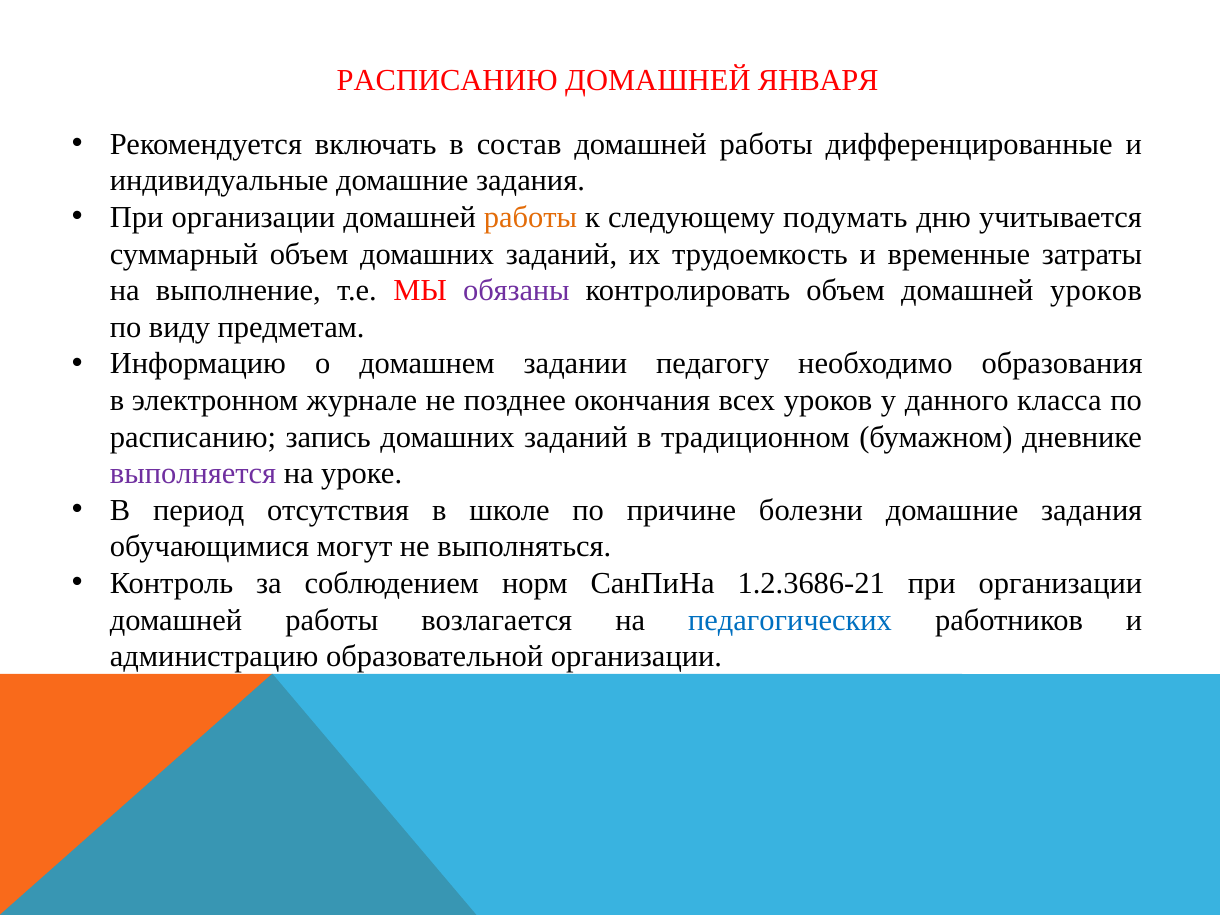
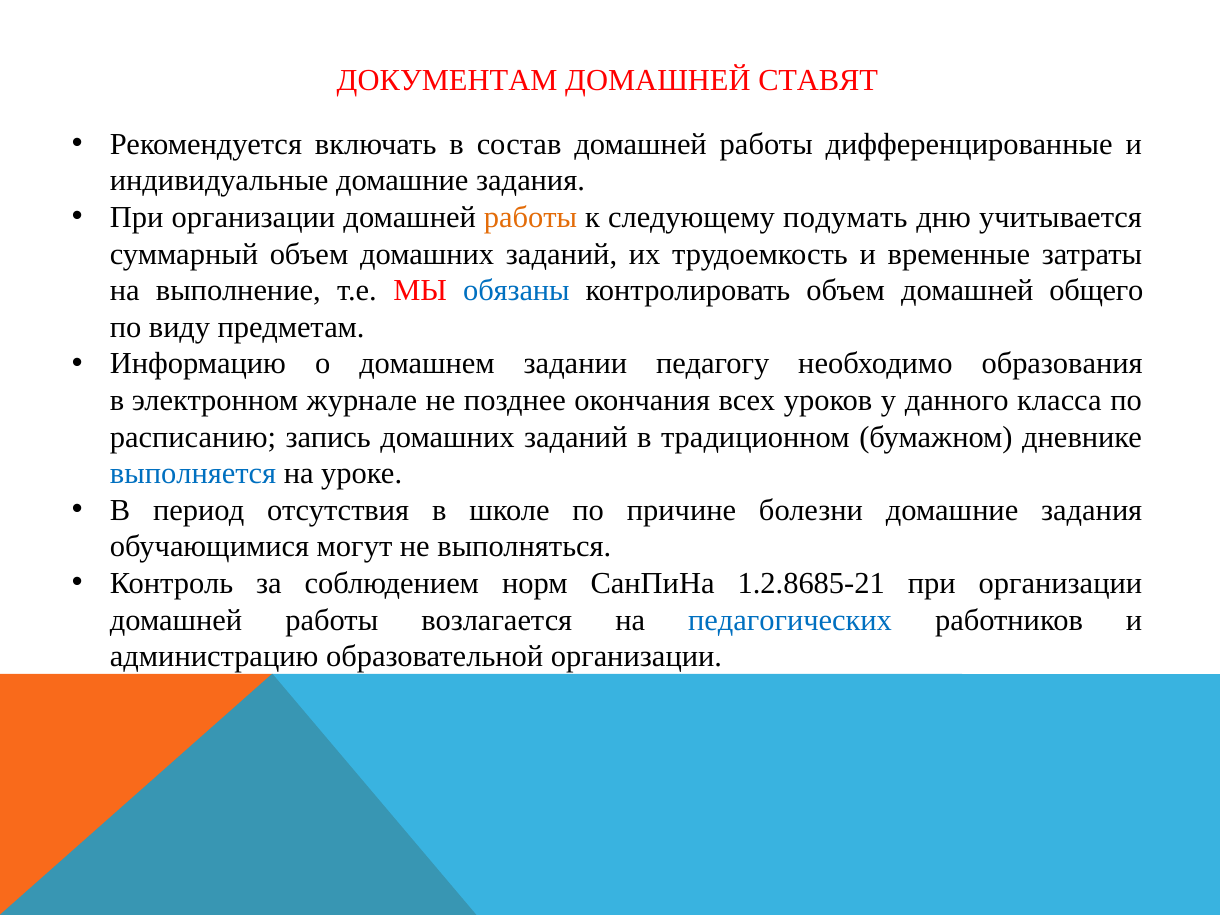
РАСПИСАНИЮ: РАСПИСАНИЮ -> ДОКУМЕНТАМ (447, 80)
ЯНВАРЯ: ЯНВАРЯ -> СТАВЯТ (818, 80)
обязаны colour: purple -> blue (516, 291)
домашней уроков: уроков -> общего (1096, 291)
выполняется colour: purple -> blue (193, 474)
1.2.3686-21: 1.2.3686-21 -> 1.2.8685-21 (811, 583)
